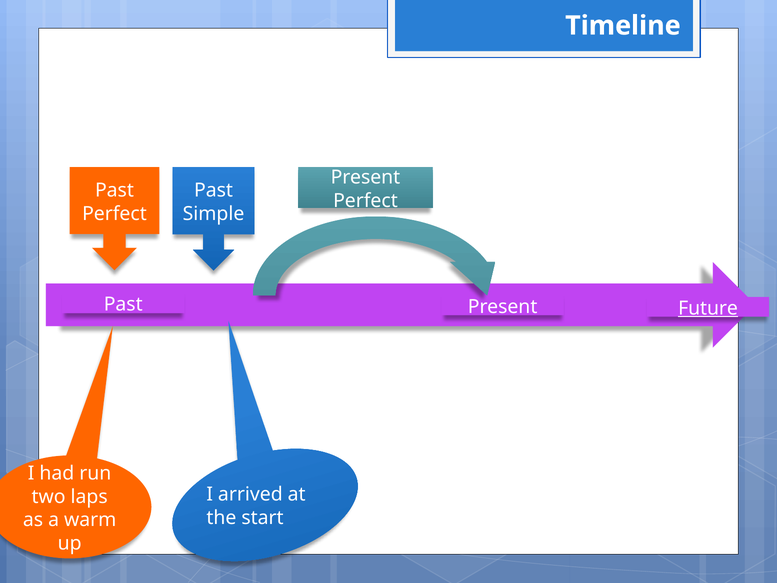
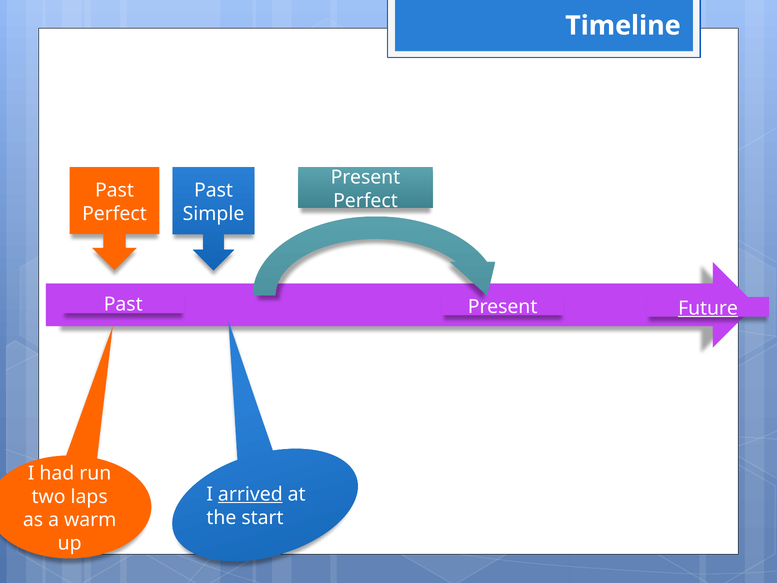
arrived underline: none -> present (250, 494)
